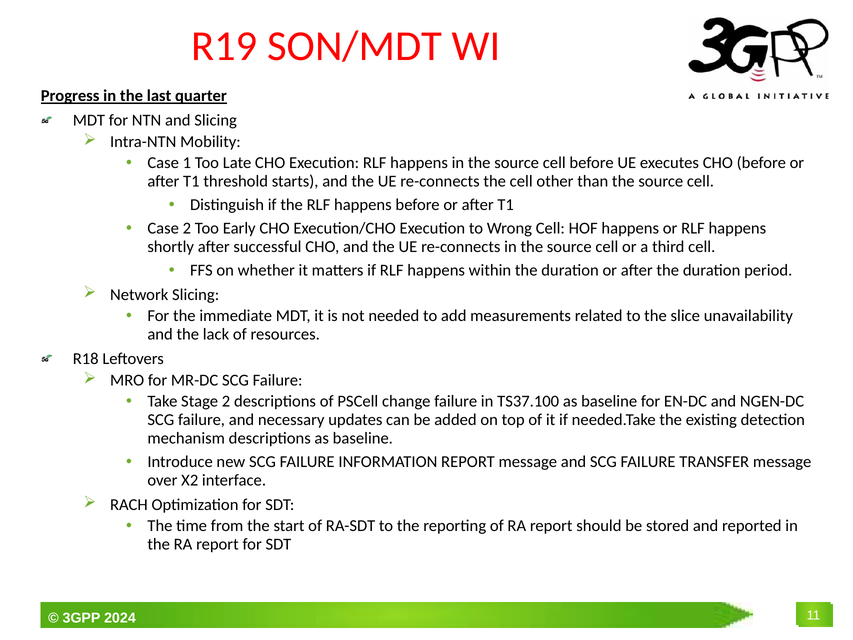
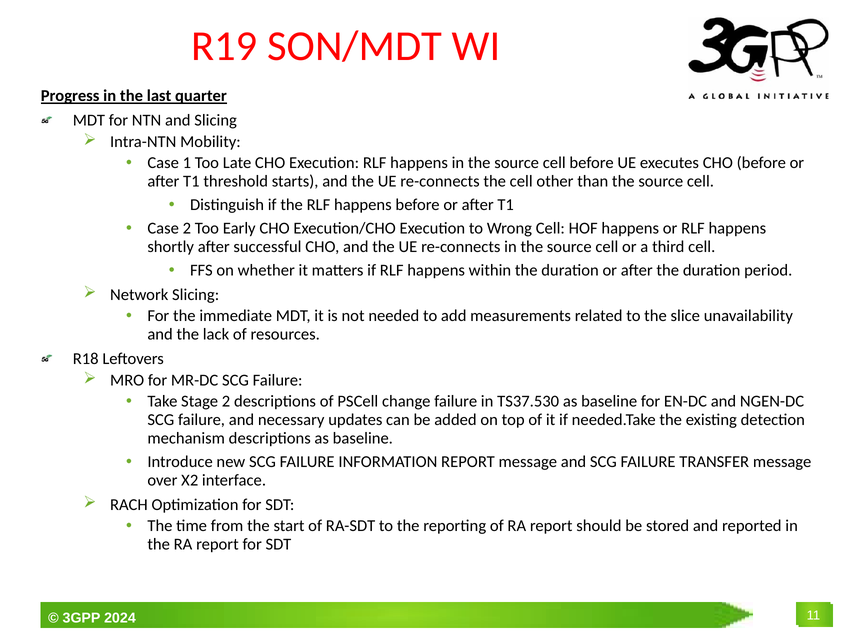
TS37.100: TS37.100 -> TS37.530 (528, 401)
